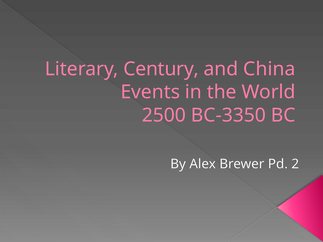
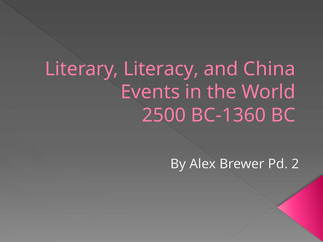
Century: Century -> Literacy (161, 69)
BC-3350: BC-3350 -> BC-1360 (228, 115)
